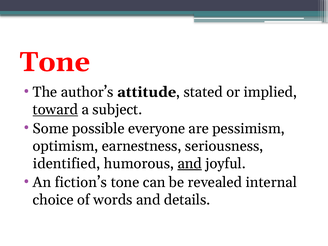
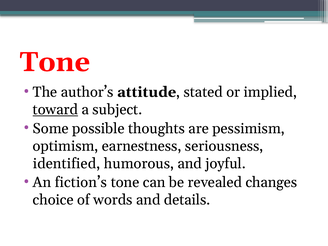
everyone: everyone -> thoughts (157, 128)
and underline: present -> none (190, 163)
internal: internal -> changes (271, 182)
